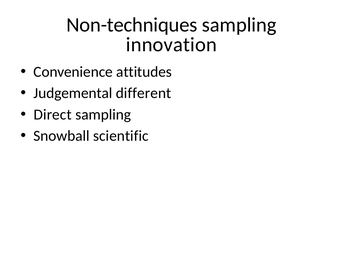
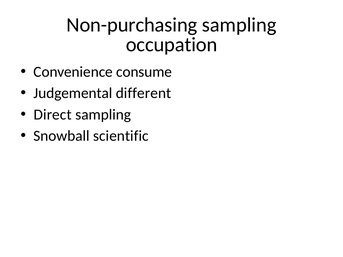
Non-techniques: Non-techniques -> Non-purchasing (132, 25)
innovation: innovation -> occupation (172, 45)
attitudes: attitudes -> consume (144, 72)
